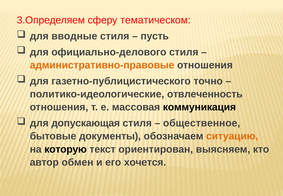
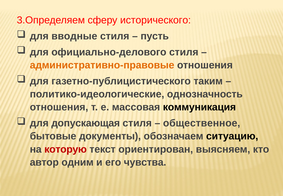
тематическом: тематическом -> исторического (156, 20)
точно: точно -> таким (208, 81)
отвлеченность: отвлеченность -> однозначность (205, 94)
ситуацию colour: orange -> black (232, 136)
которую colour: black -> red (66, 149)
обмен: обмен -> одним (78, 162)
хочется: хочется -> чувства (145, 162)
